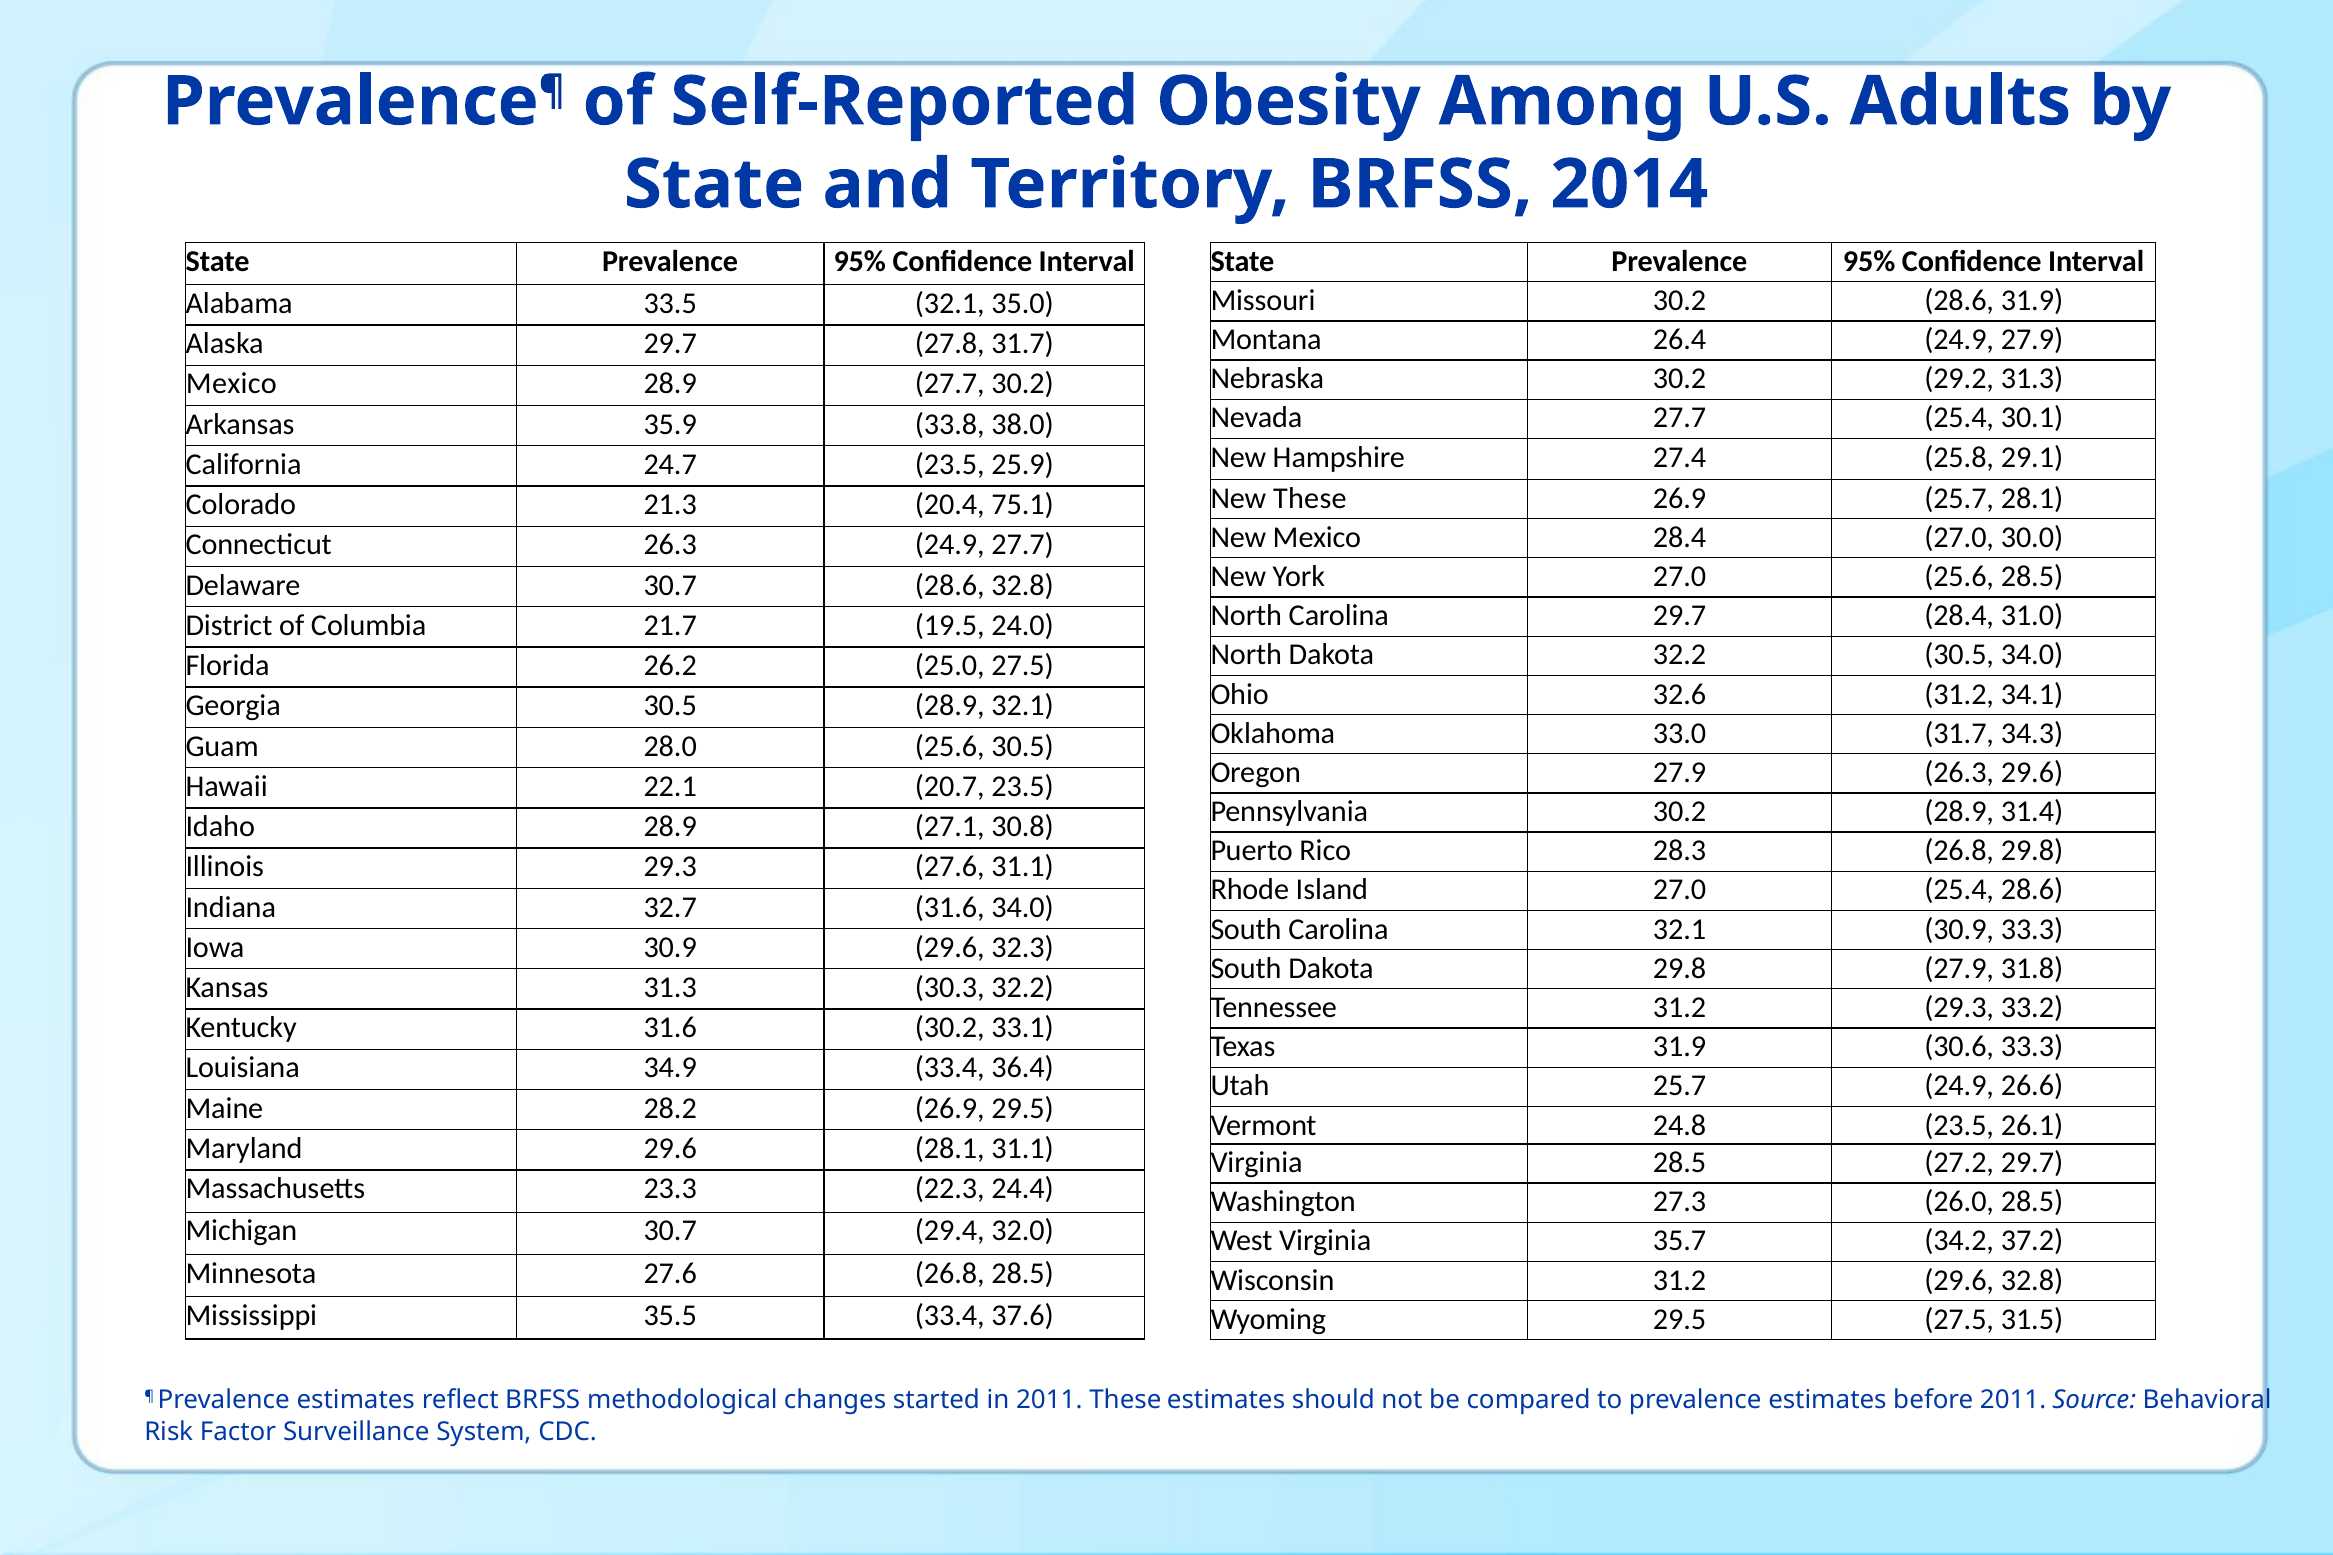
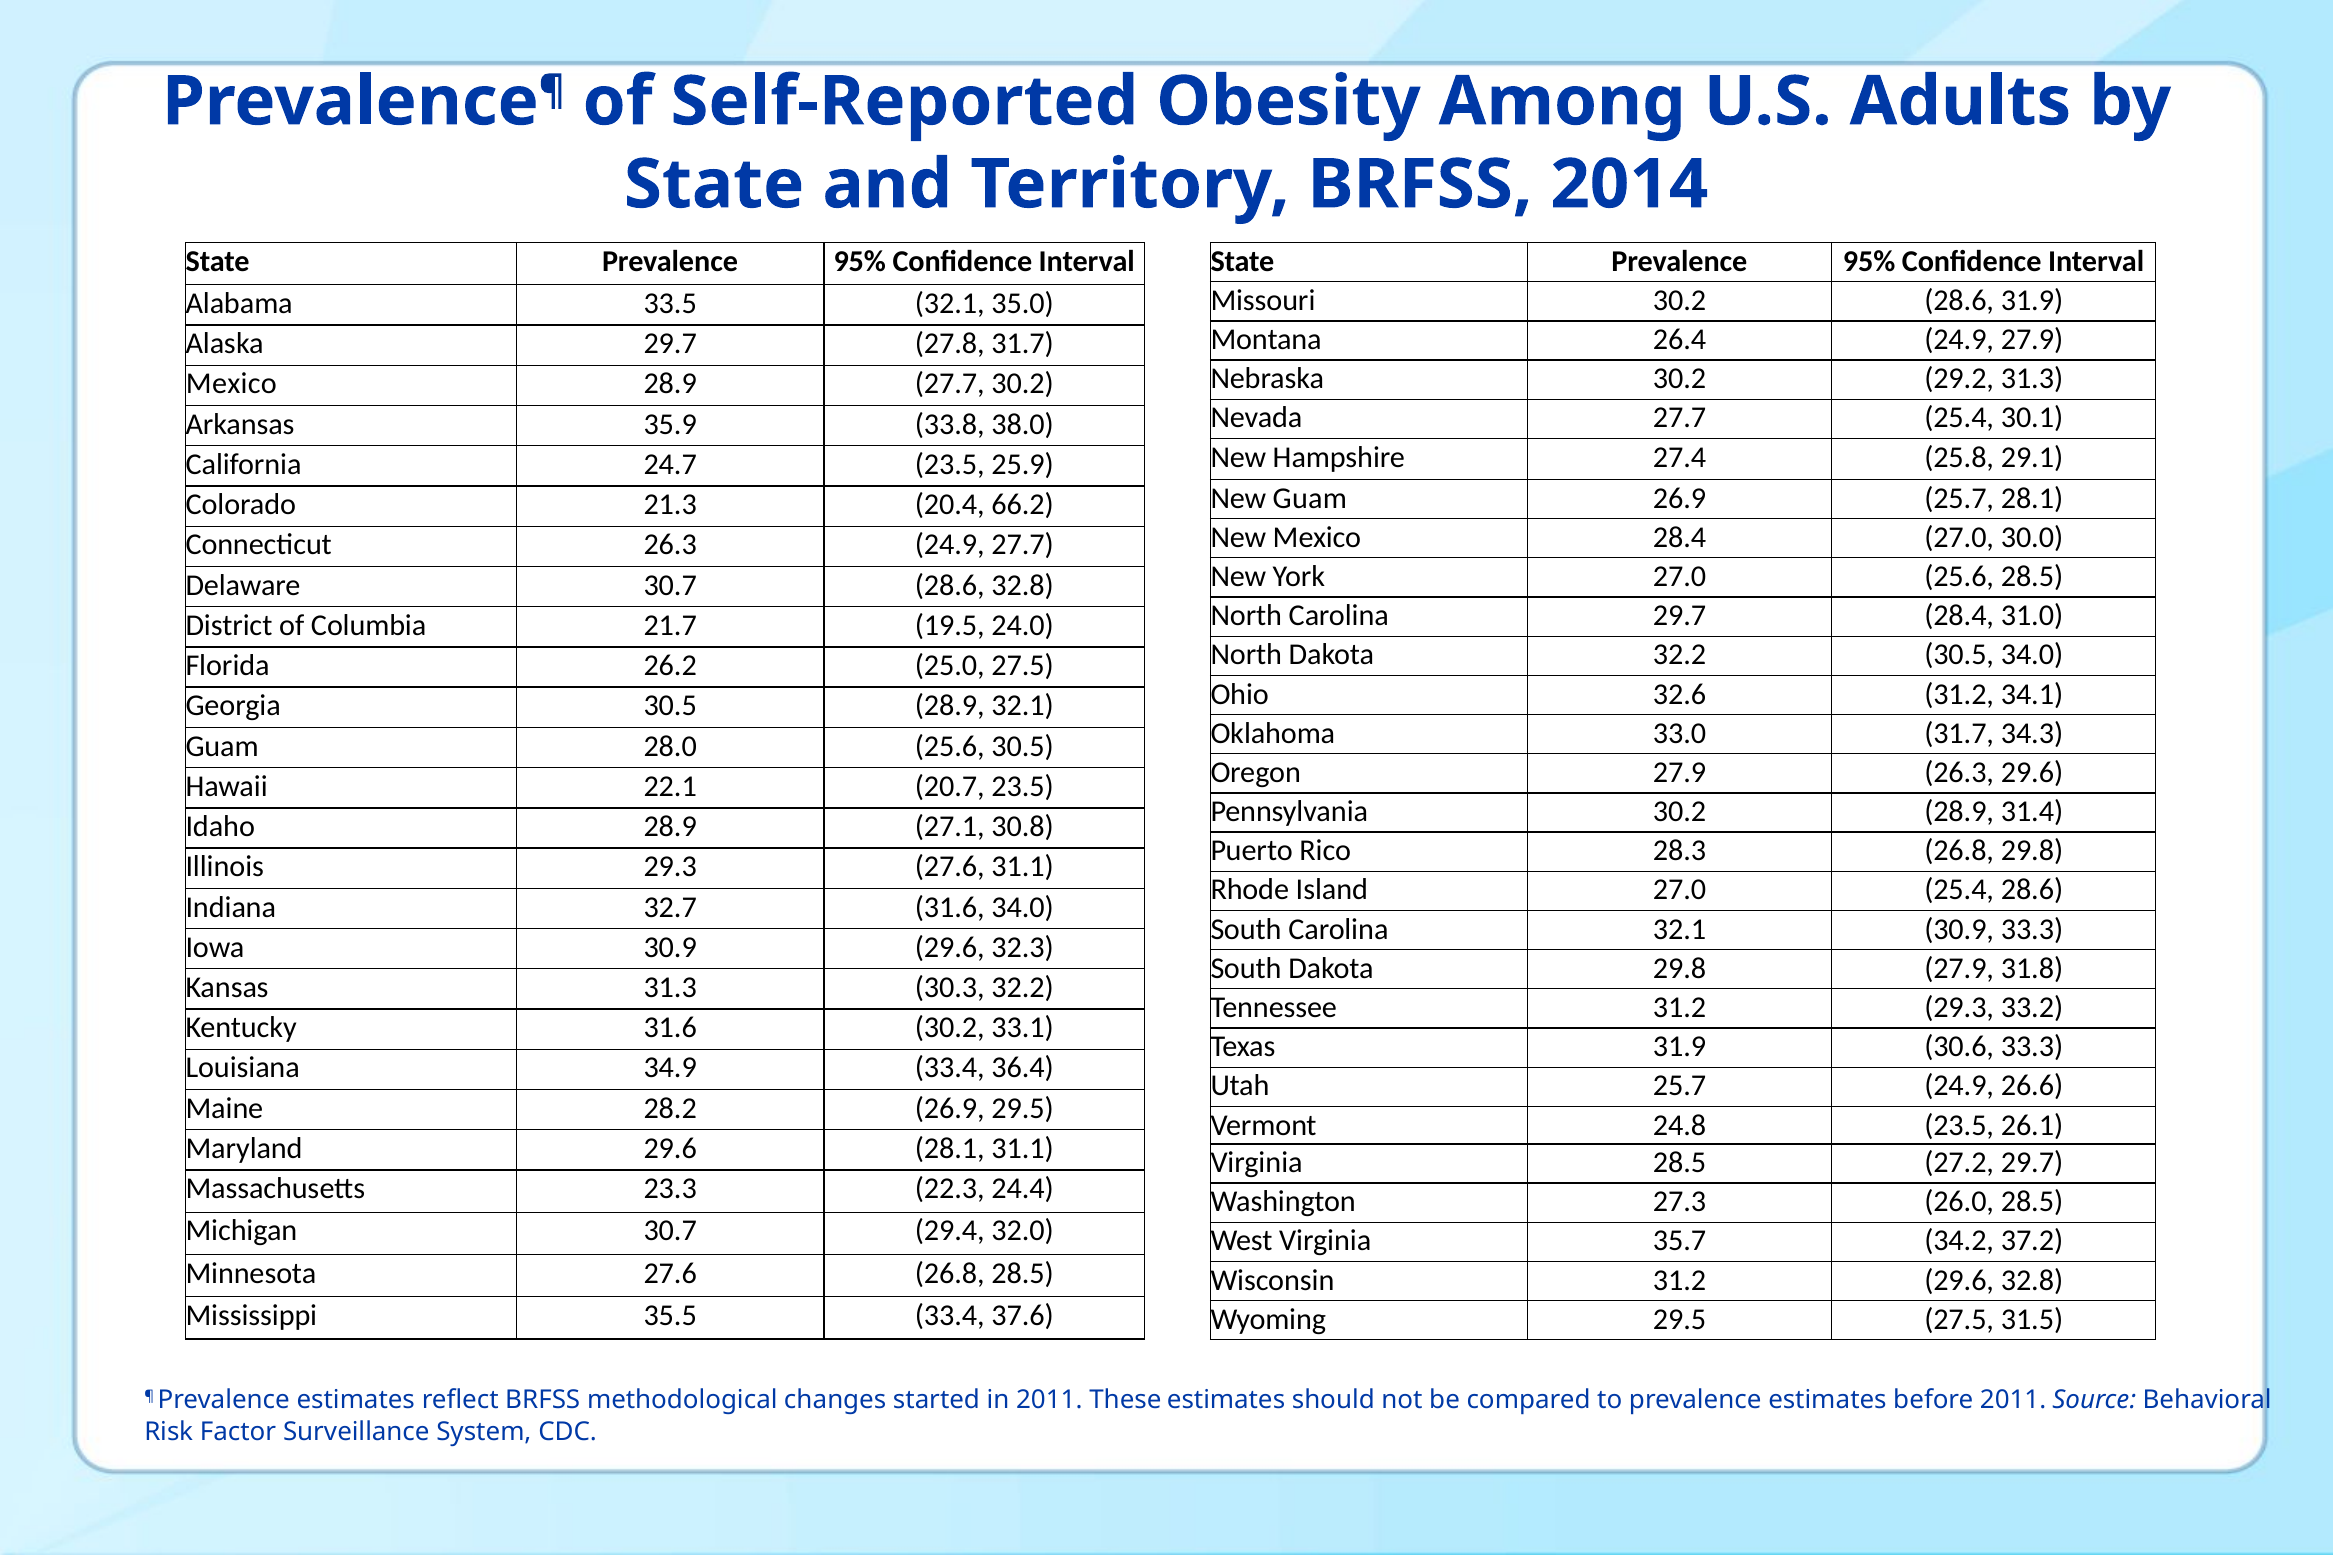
New These: These -> Guam (1310, 498)
75.1: 75.1 -> 66.2 (1023, 505)
